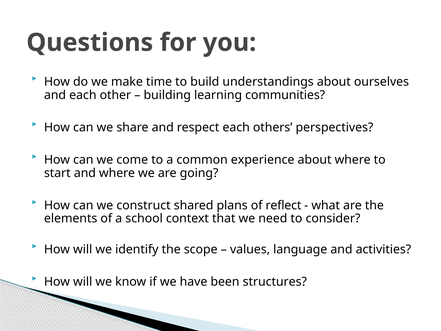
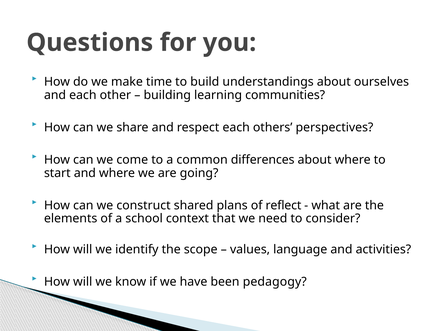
experience: experience -> differences (263, 160)
structures: structures -> pedagogy (275, 282)
